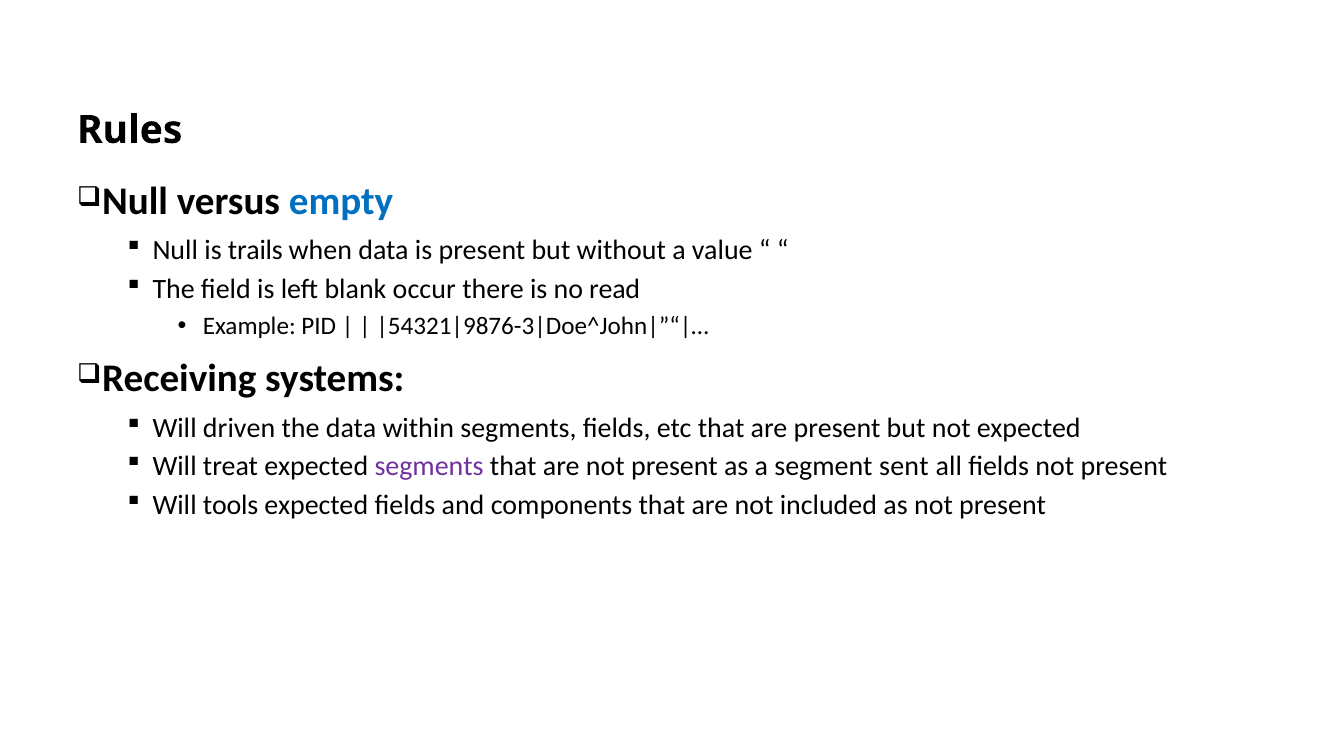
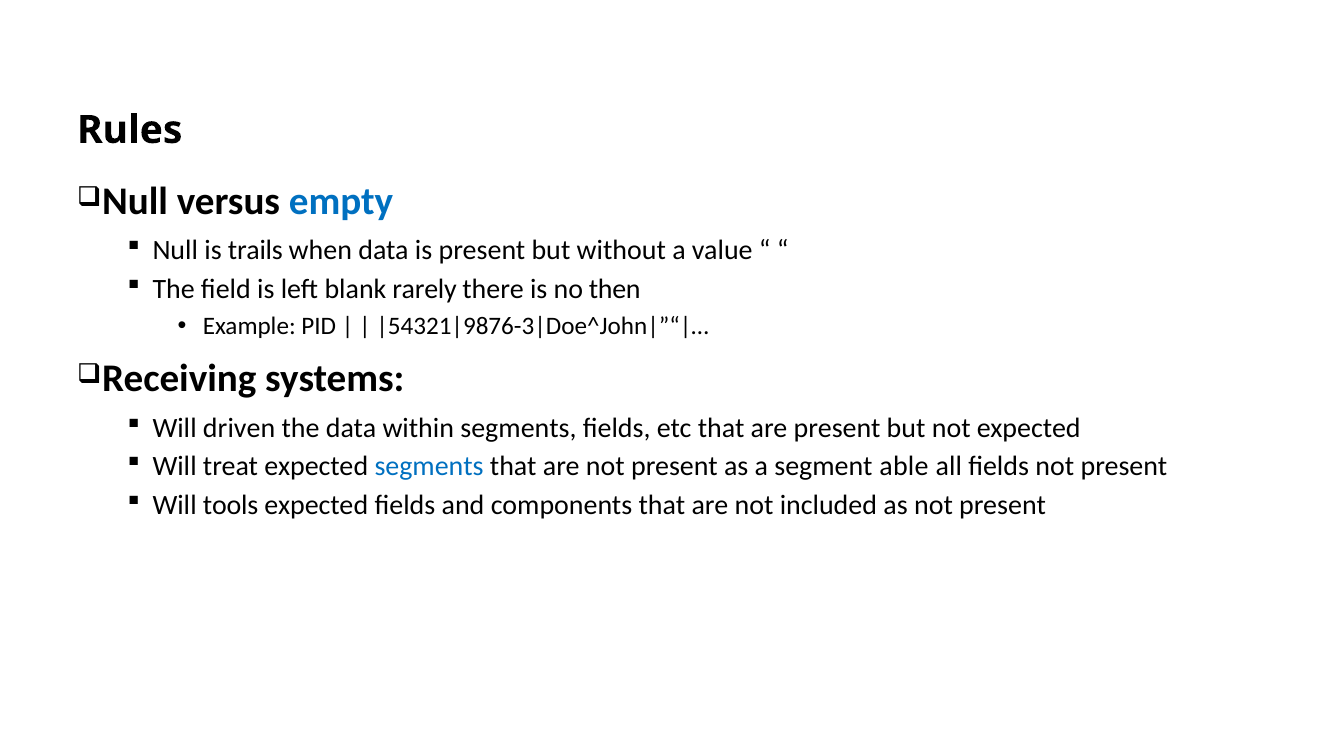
occur: occur -> rarely (424, 289)
read: read -> then (615, 289)
segments colour: purple -> blue (429, 467)
sent: sent -> able (904, 467)
